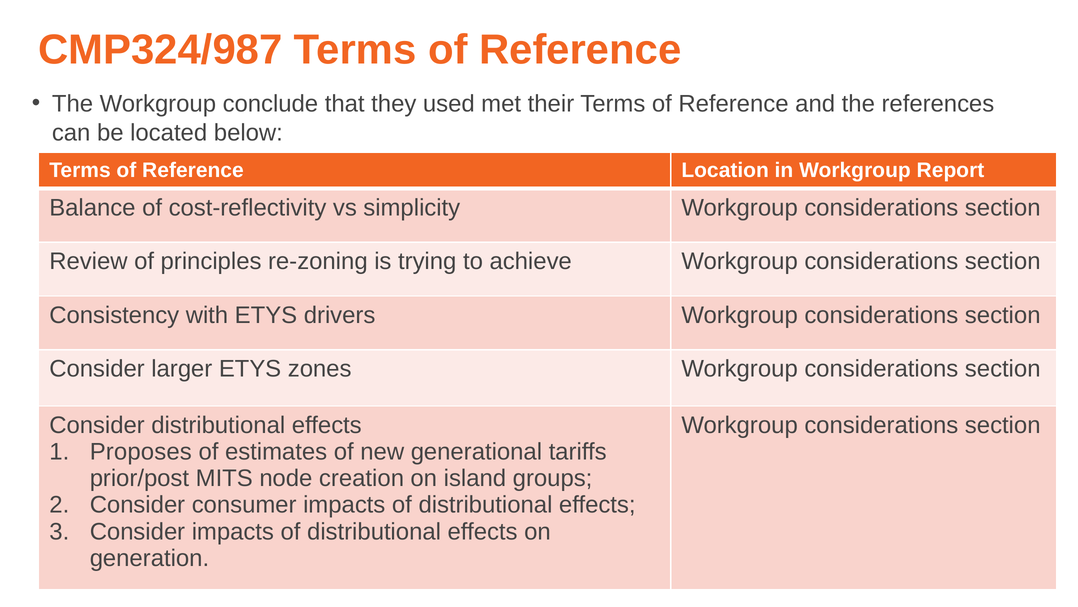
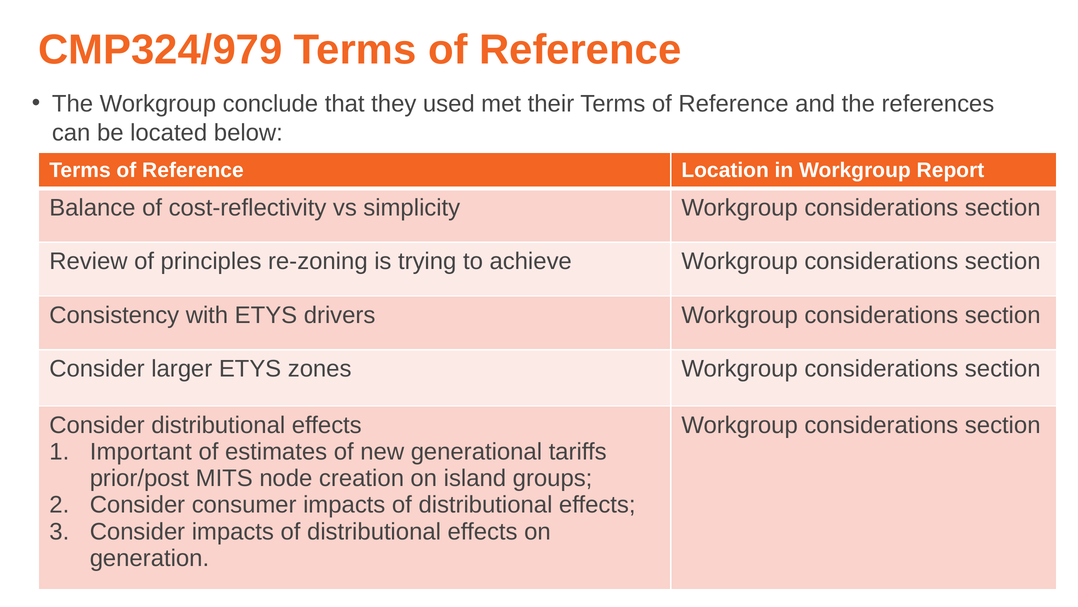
CMP324/987: CMP324/987 -> CMP324/979 (160, 50)
Proposes: Proposes -> Important (141, 451)
